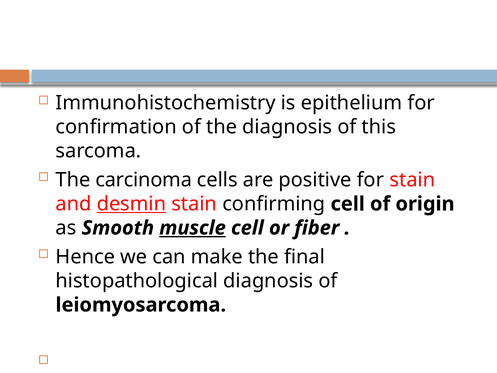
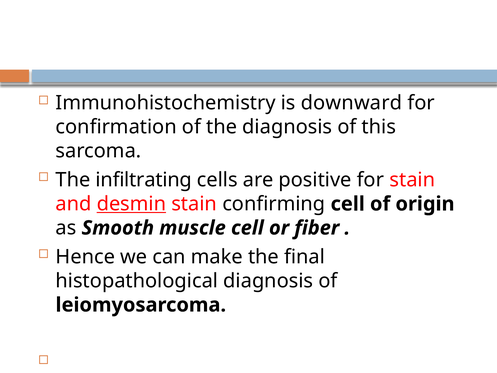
epithelium: epithelium -> downward (351, 103)
carcinoma: carcinoma -> infiltrating (144, 180)
muscle underline: present -> none (193, 228)
